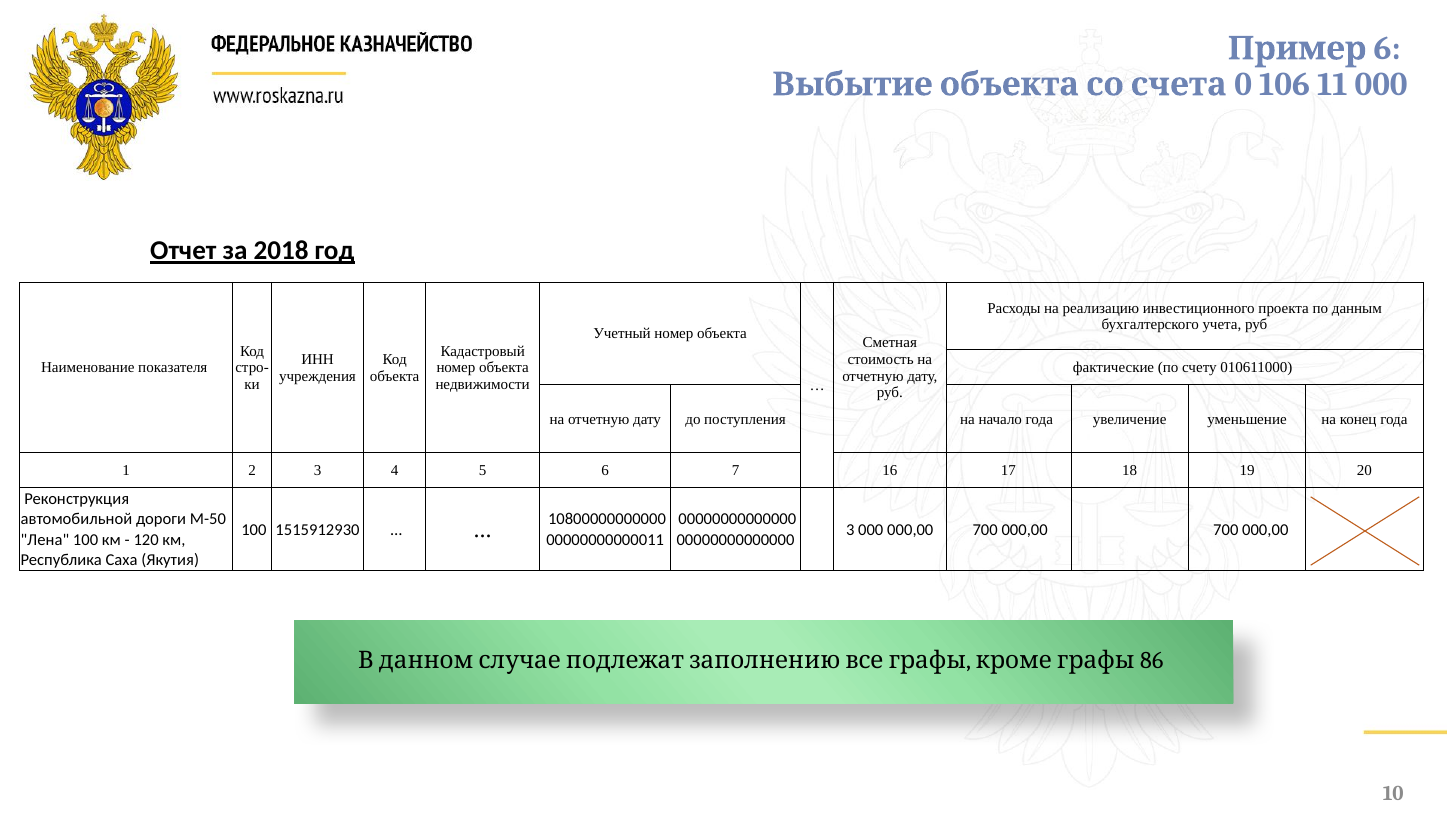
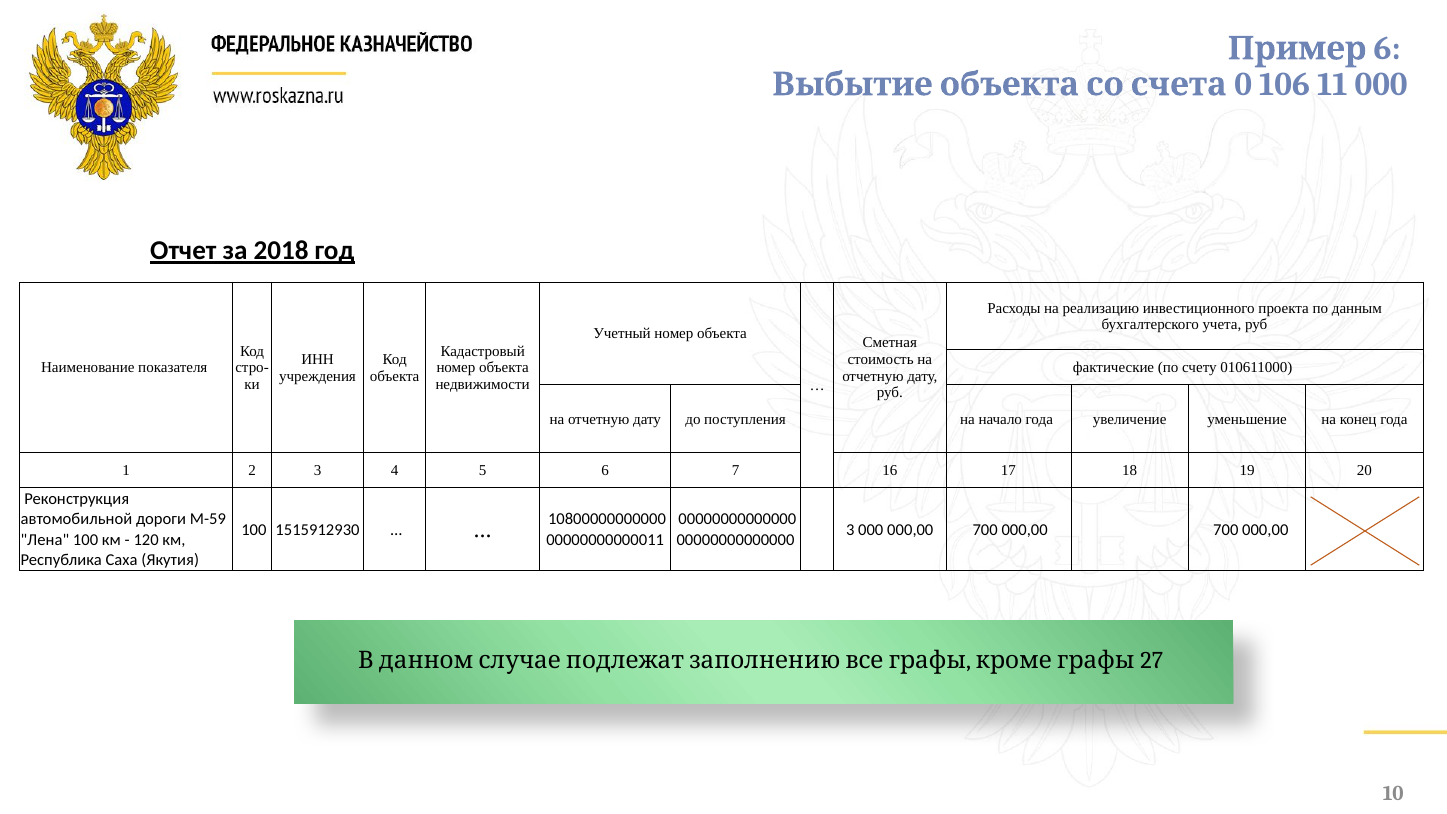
М-50: М-50 -> М-59 (208, 519)
86: 86 -> 27 (1152, 661)
